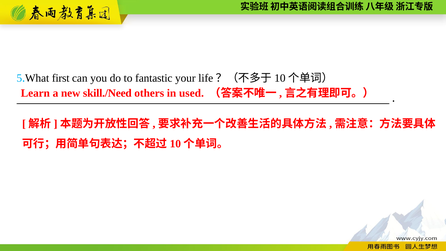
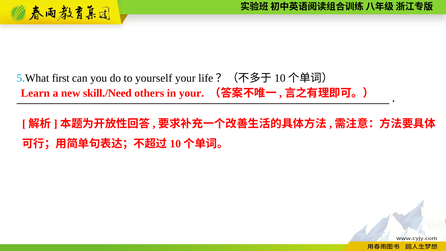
fantastic: fantastic -> yourself (154, 78)
in used: used -> your (192, 93)
